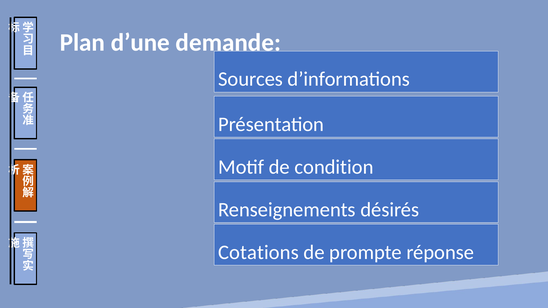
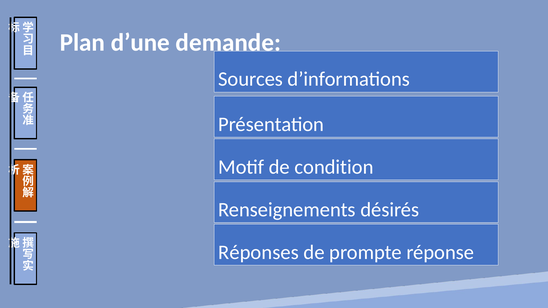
Cotations: Cotations -> Réponses (259, 253)
